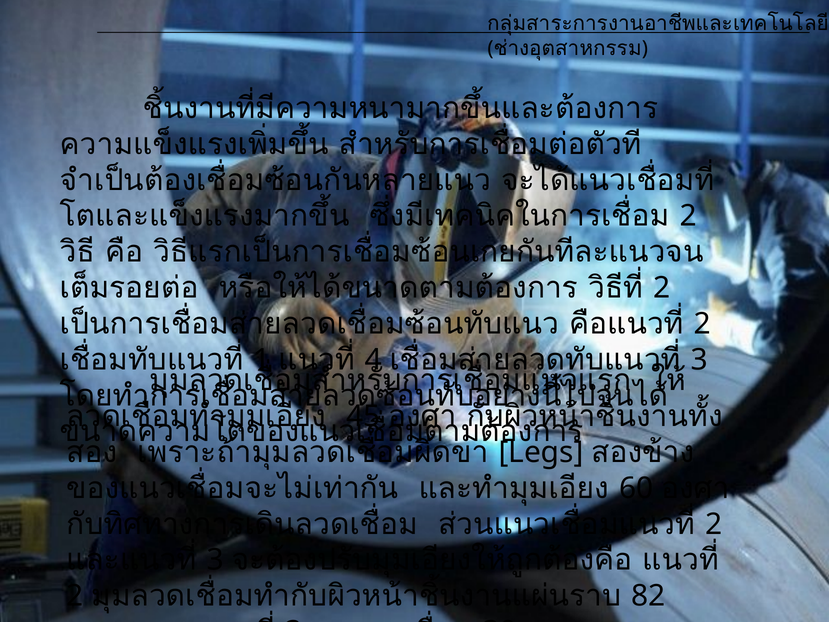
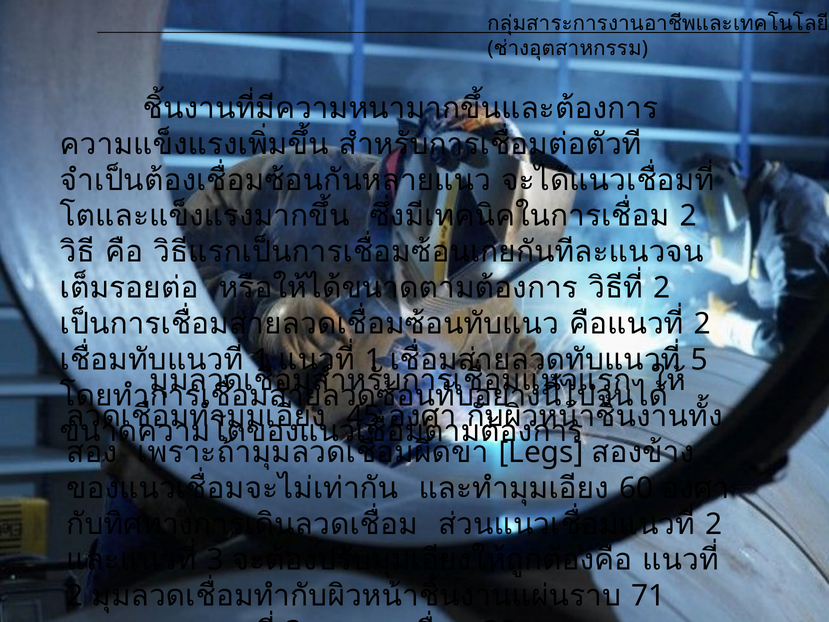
4: 4 -> 1 (373, 360)
3: 3 -> 5 (699, 360)
82: 82 -> 71 (648, 596)
